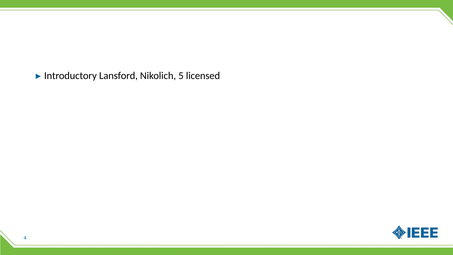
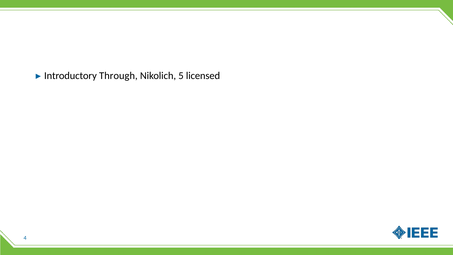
Lansford: Lansford -> Through (118, 76)
